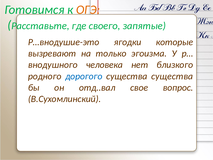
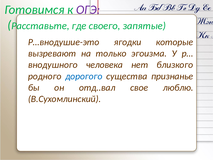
ОГЭ colour: orange -> purple (88, 10)
существа существа: существа -> признанье (172, 76)
вопрос: вопрос -> люблю (178, 87)
